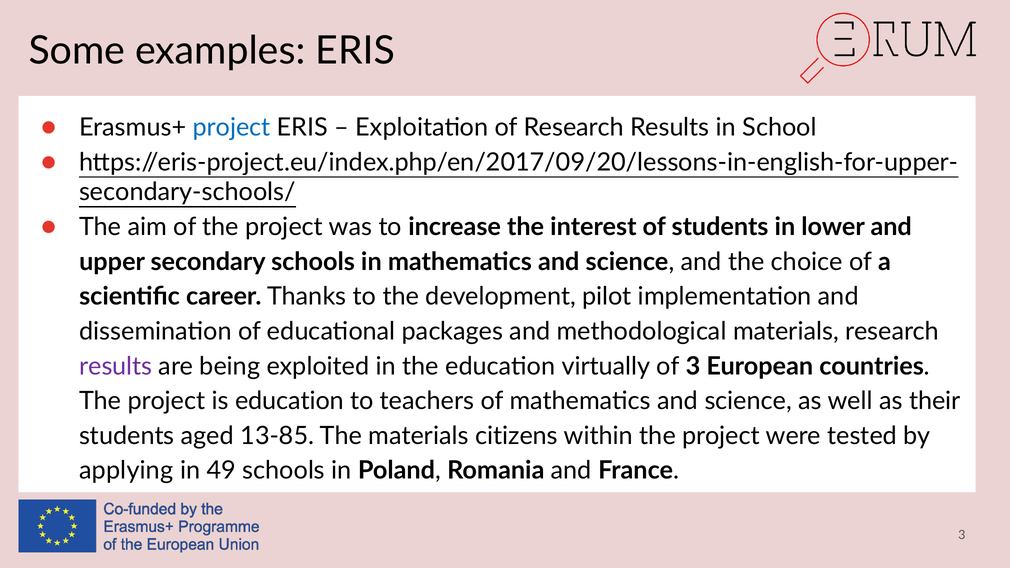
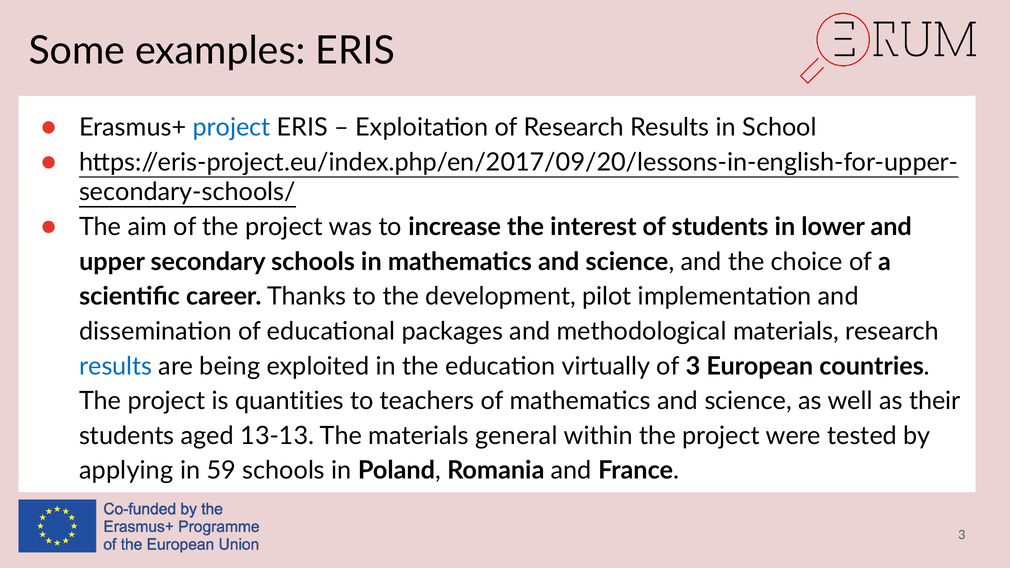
results colour: purple -> blue (116, 366)
is education: education -> quantities (289, 401)
13-85: 13-85 -> 13-13 (277, 436)
citizens: citizens -> general (516, 436)
49: 49 -> 59 (221, 471)
